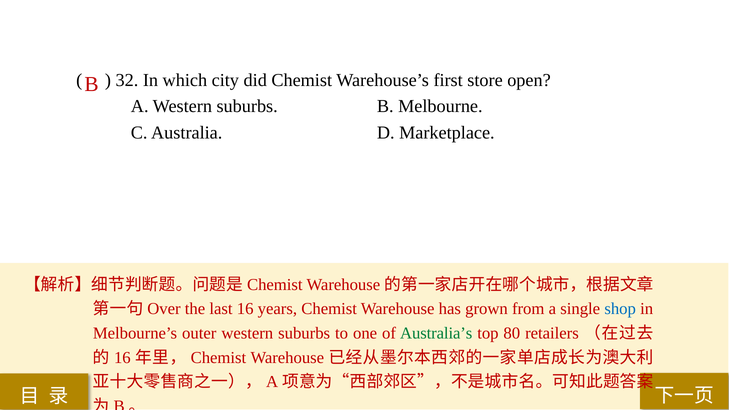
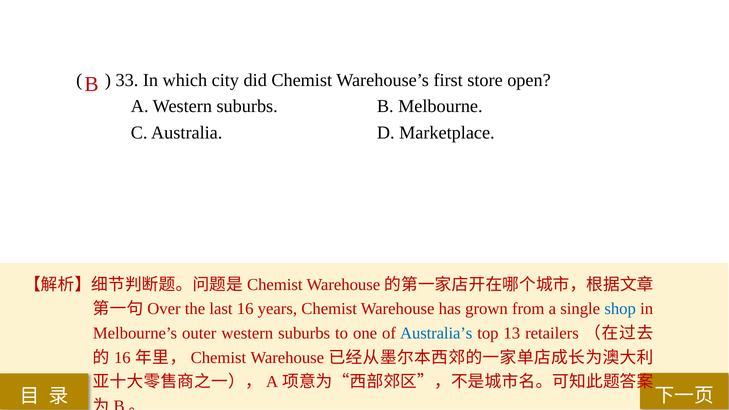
32: 32 -> 33 (127, 80)
Australia’s colour: green -> blue (436, 333)
80: 80 -> 13 (512, 333)
